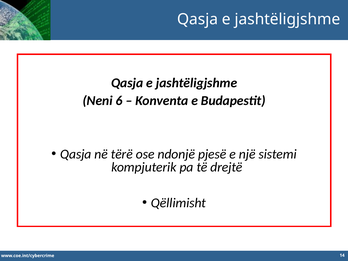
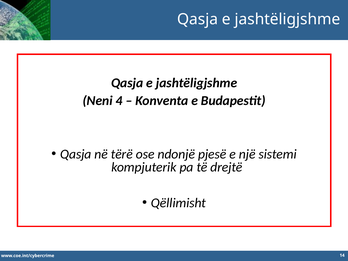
6: 6 -> 4 (119, 101)
